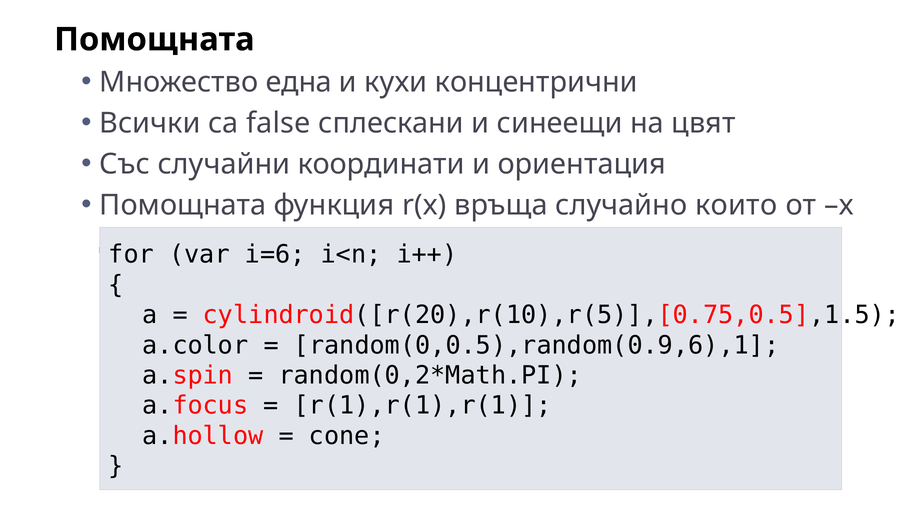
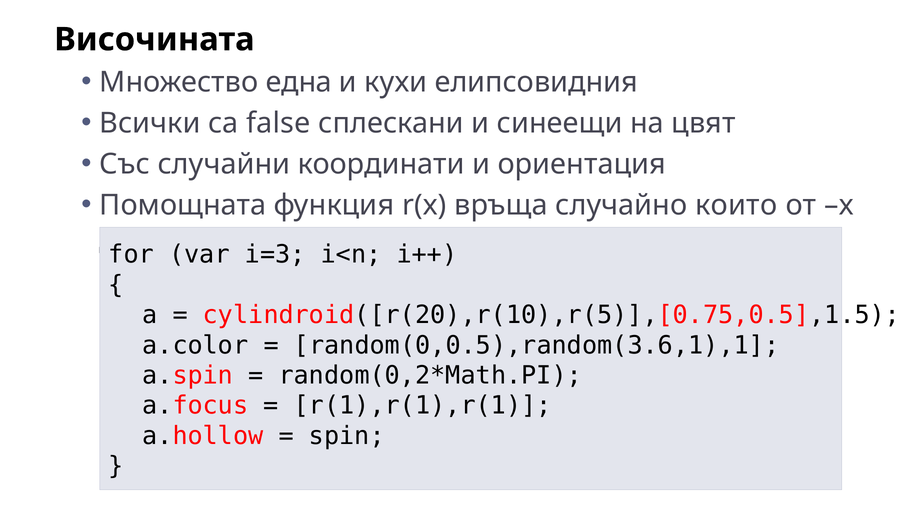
Помощната: Помощната -> Височината (154, 40)
концентрични: концентрични -> елипсовидния (536, 82)
i=6: i=6 -> i=3 (275, 255)
random(0,0.5),random(0.9,6),1: random(0,0.5),random(0.9,6),1 -> random(0,0.5),random(3.6,1),1 (537, 345)
cone: cone -> spin (347, 436)
